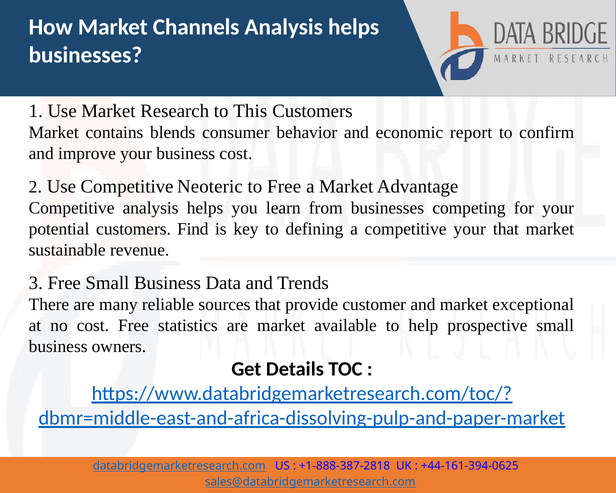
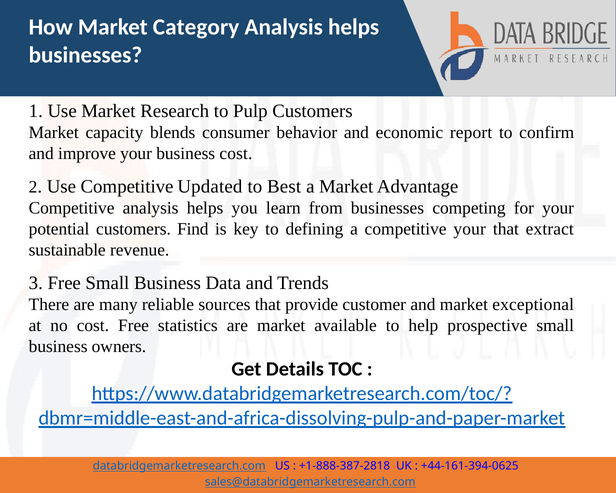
Channels: Channels -> Category (196, 27)
This: This -> Pulp (250, 111)
contains: contains -> capacity (114, 132)
Neoteric: Neoteric -> Updated (210, 186)
to Free: Free -> Best (284, 186)
that market: market -> extract (550, 229)
